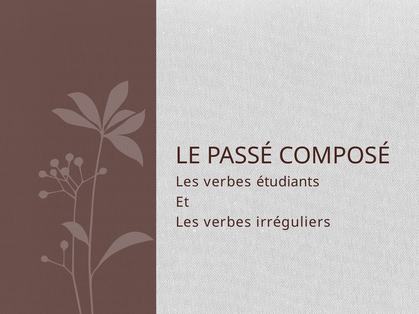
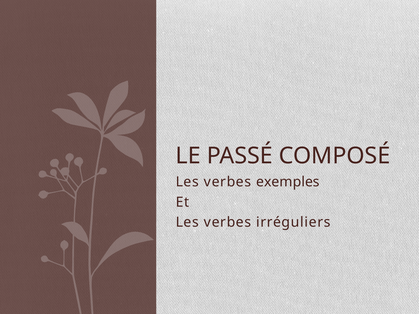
étudiants: étudiants -> exemples (288, 182)
